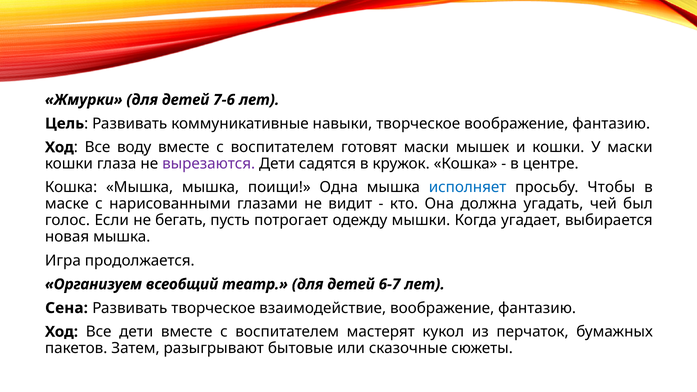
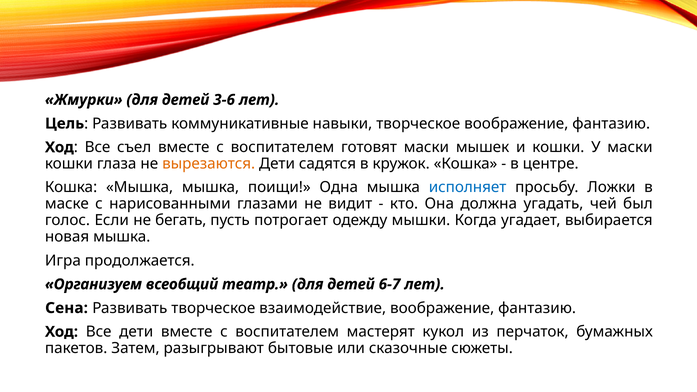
7-6: 7-6 -> 3-6 (224, 100)
воду: воду -> съел (134, 147)
вырезаются colour: purple -> orange (209, 164)
Чтобы: Чтобы -> Ложки (611, 187)
